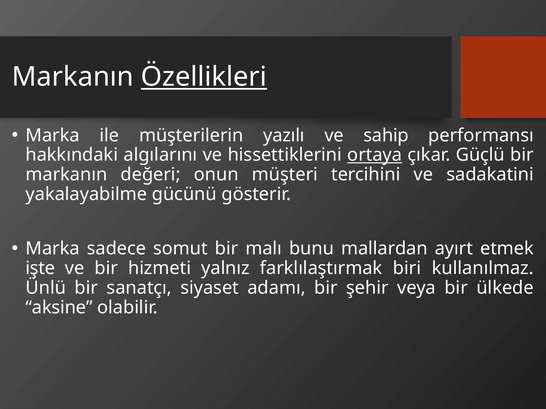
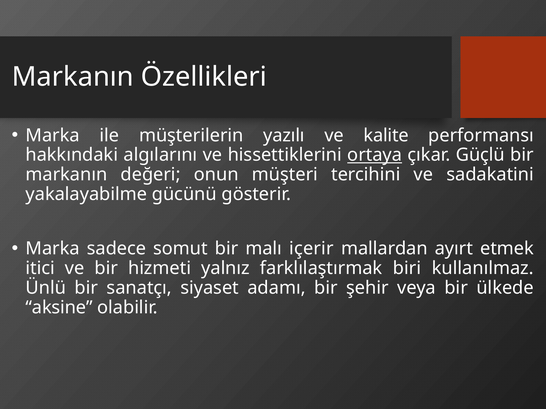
Özellikleri underline: present -> none (204, 77)
sahip: sahip -> kalite (386, 136)
bunu: bunu -> içerir (311, 249)
işte: işte -> itici (40, 269)
